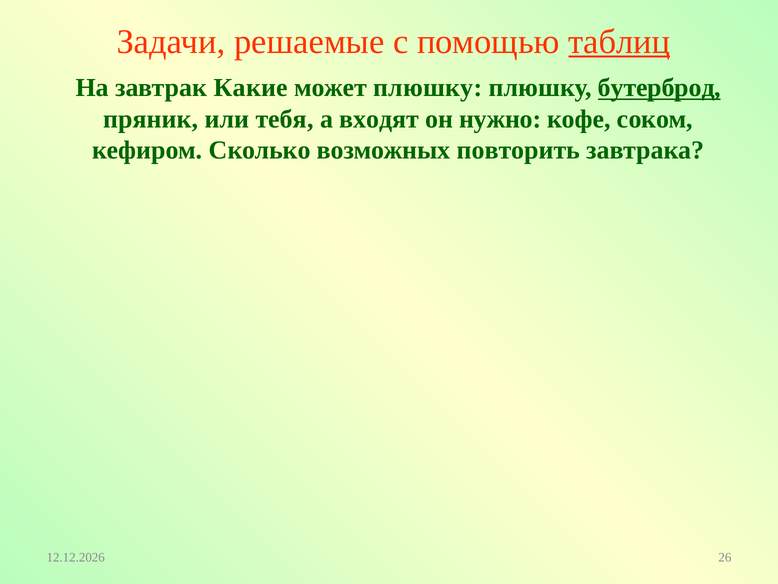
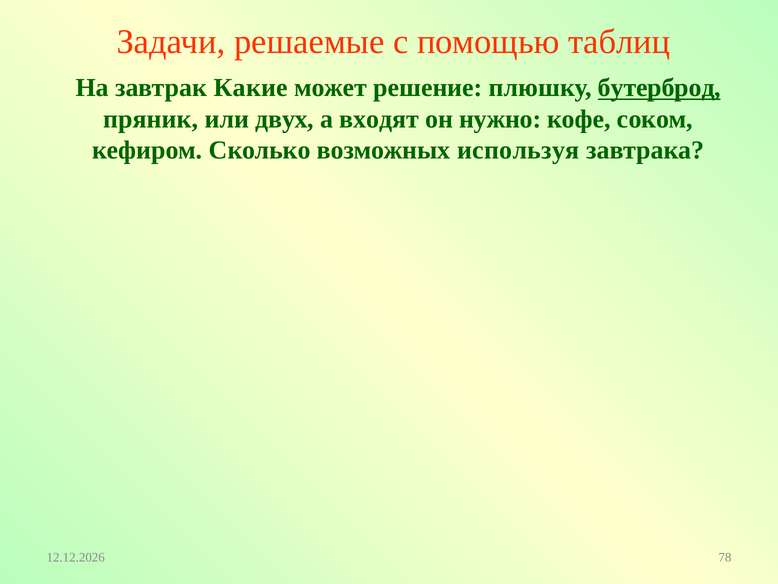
таблиц underline: present -> none (619, 42)
может плюшку: плюшку -> решение (428, 88)
тебя: тебя -> двух (285, 119)
повторить: повторить -> используя (518, 150)
26: 26 -> 78 (725, 557)
